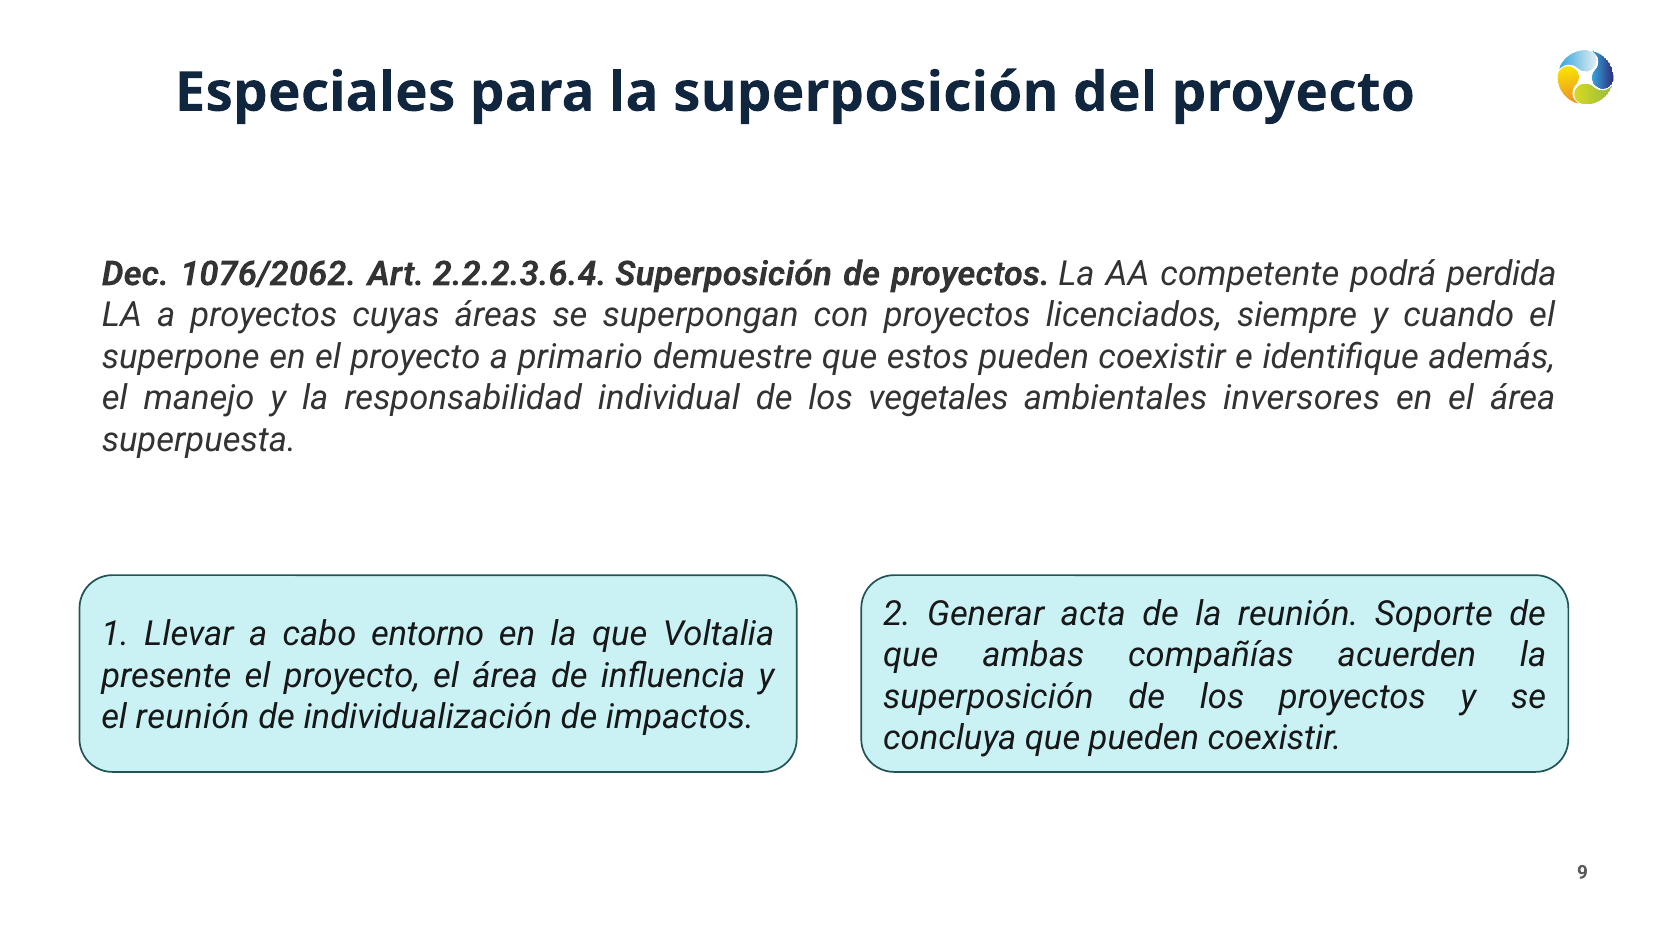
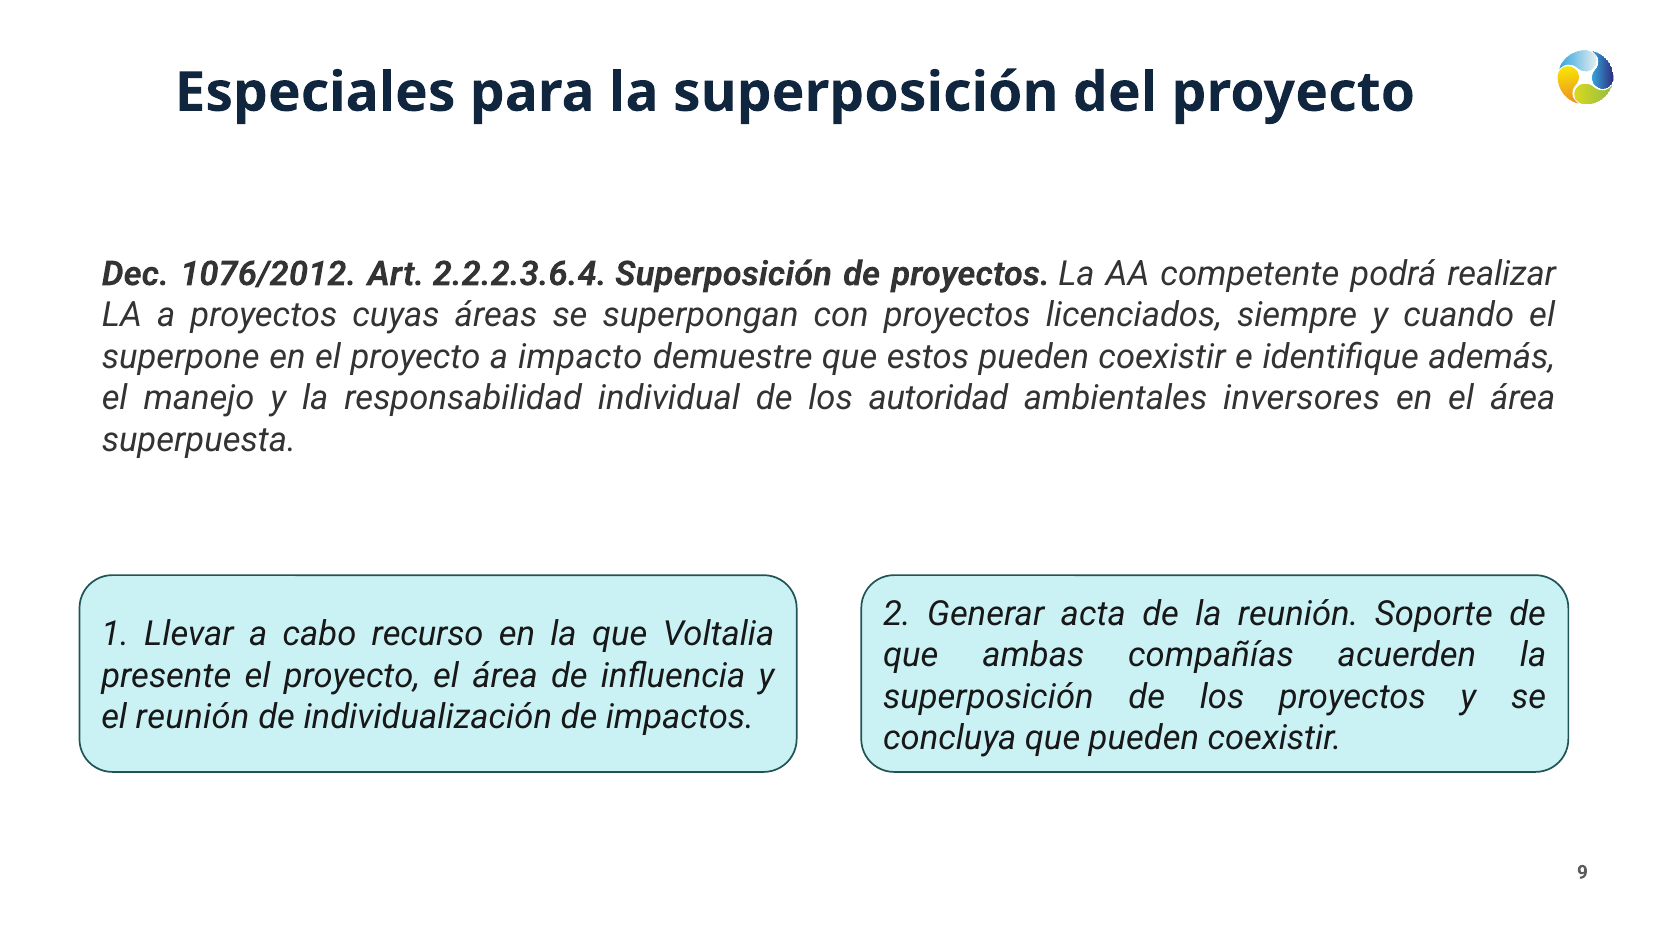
1076/2062: 1076/2062 -> 1076/2012 (268, 274)
perdida: perdida -> realizar (1502, 274)
primario: primario -> impacto (580, 357)
vegetales: vegetales -> autoridad (939, 398)
entorno: entorno -> recurso (428, 634)
